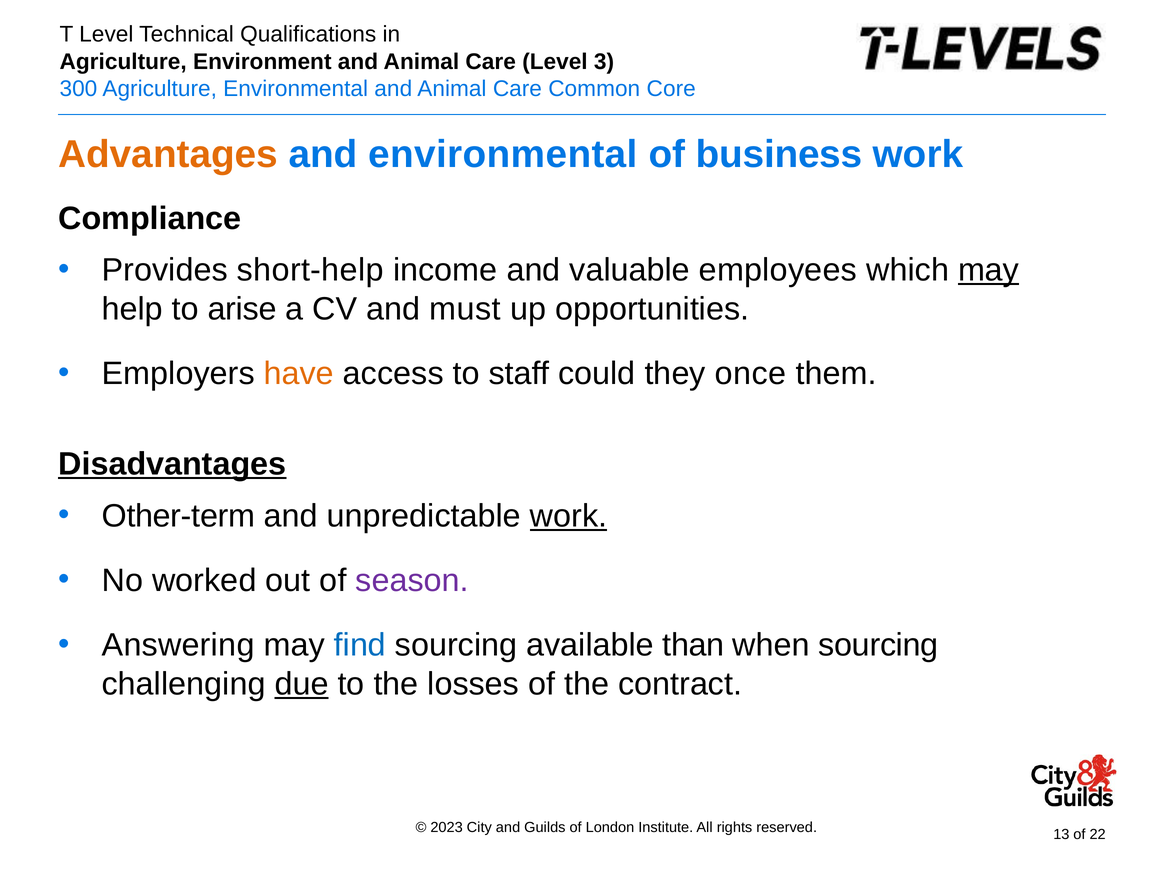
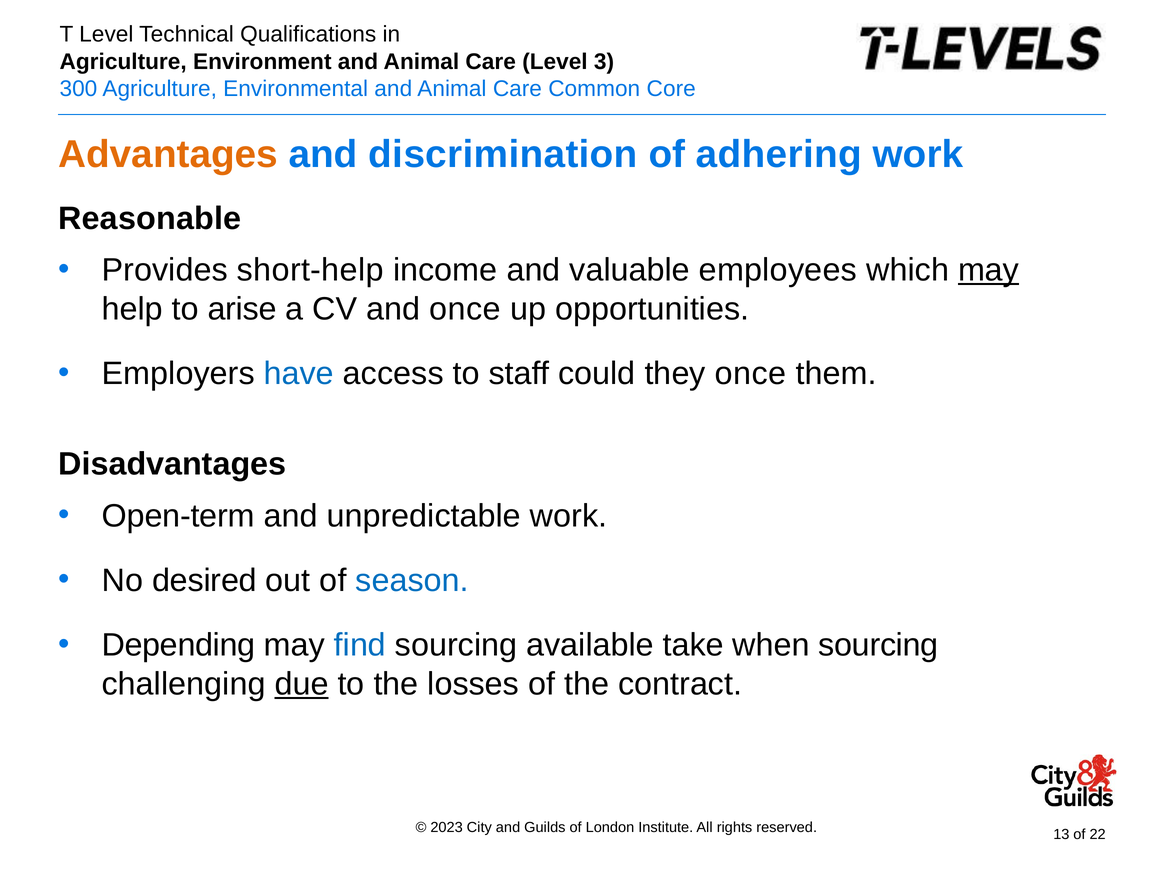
and environmental: environmental -> discrimination (503, 154)
business: business -> adhering (779, 154)
Compliance: Compliance -> Reasonable (150, 218)
and must: must -> once (465, 309)
have colour: orange -> blue (299, 374)
Disadvantages underline: present -> none (172, 464)
Other-term: Other-term -> Open-term (178, 516)
work underline: present -> none (569, 516)
worked: worked -> desired (204, 581)
season colour: purple -> blue (412, 581)
Answering: Answering -> Depending (178, 645)
than: than -> take (693, 645)
